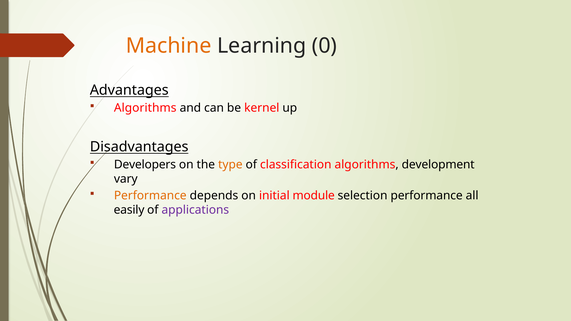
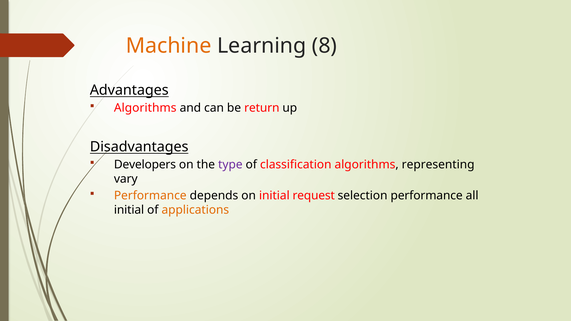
0: 0 -> 8 (324, 46)
kernel: kernel -> return (262, 108)
type colour: orange -> purple (230, 165)
development: development -> representing (438, 165)
module: module -> request (314, 196)
easily: easily -> initial (129, 210)
applications colour: purple -> orange (195, 210)
